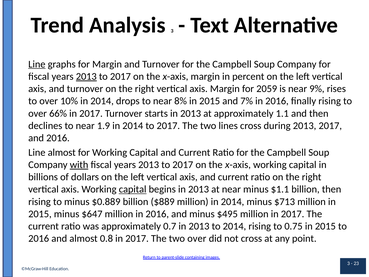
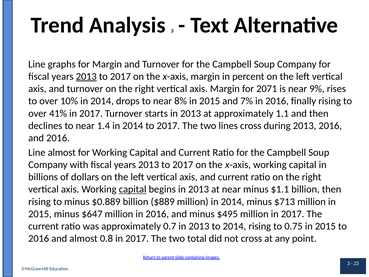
Line underline: present -> none (37, 64)
2059: 2059 -> 2071 (267, 89)
66%: 66% -> 41% (58, 113)
1.9: 1.9 -> 1.4 (103, 126)
2013 2017: 2017 -> 2016 (330, 126)
with underline: present -> none (79, 165)
two over: over -> total (197, 238)
